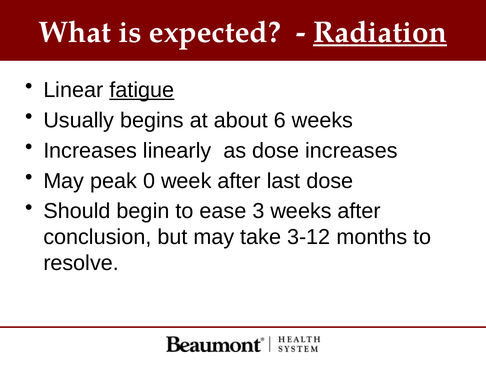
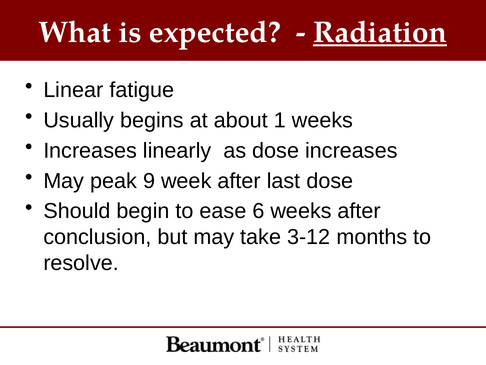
fatigue underline: present -> none (142, 90)
6: 6 -> 1 (280, 120)
0: 0 -> 9 (149, 181)
3: 3 -> 6 (258, 211)
